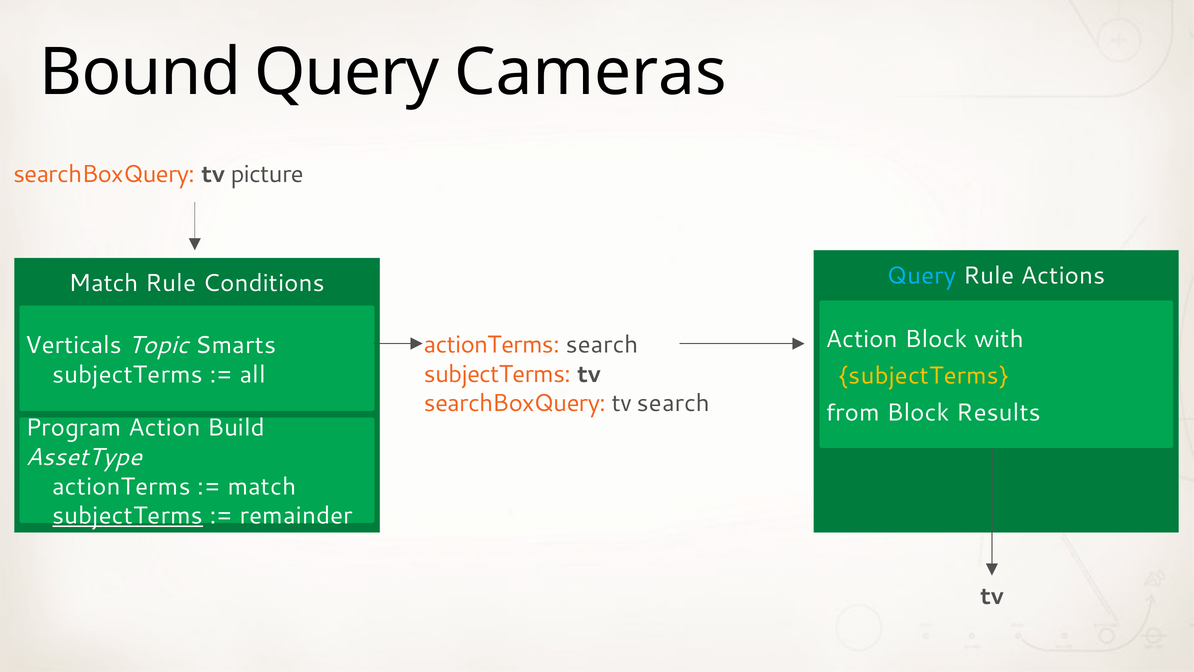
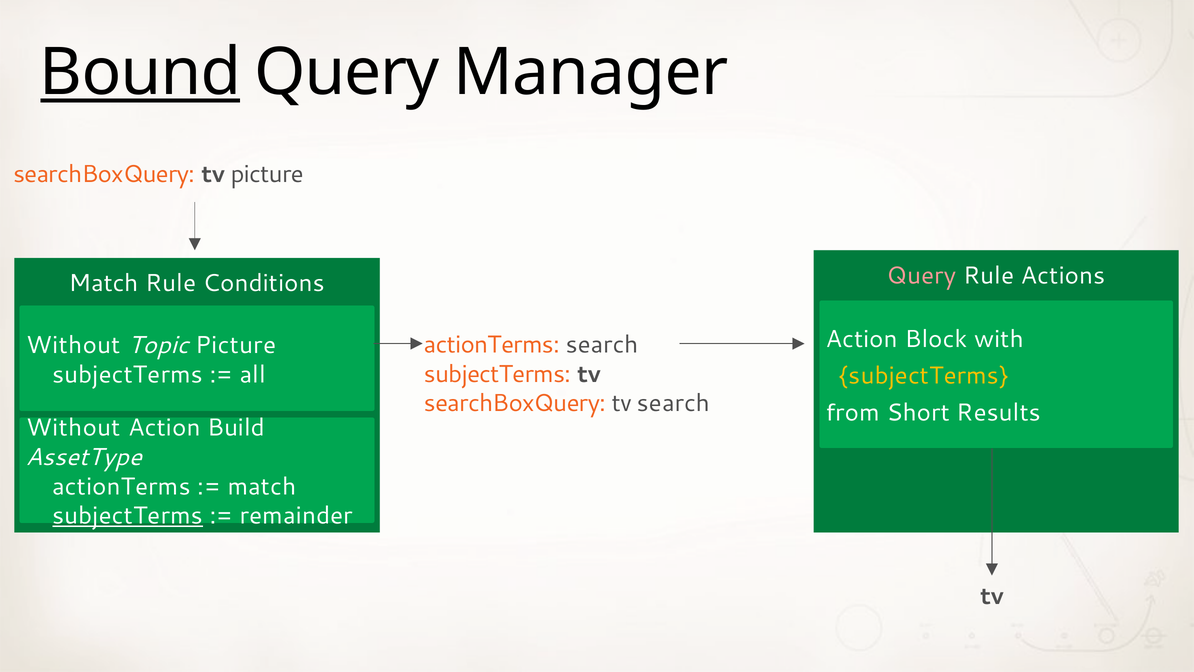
Bound underline: none -> present (140, 72)
Cameras: Cameras -> Manager (591, 72)
Query colour: light blue -> pink (922, 275)
Verticals: Verticals -> Without (73, 345)
Topic Smarts: Smarts -> Picture (236, 345)
from Block: Block -> Short (918, 412)
Program: Program -> Without (73, 428)
